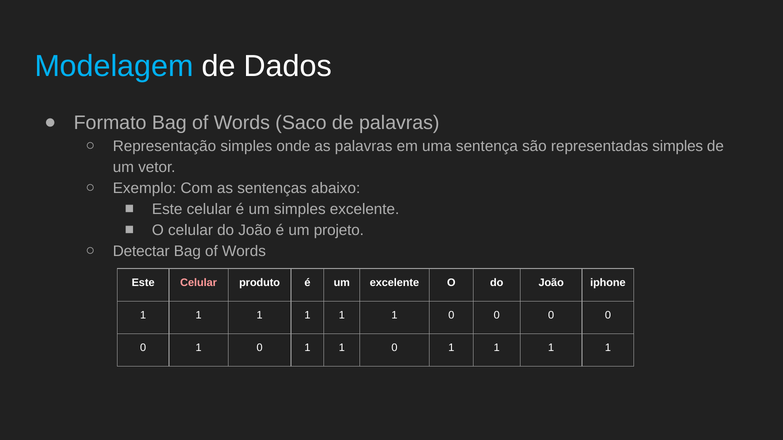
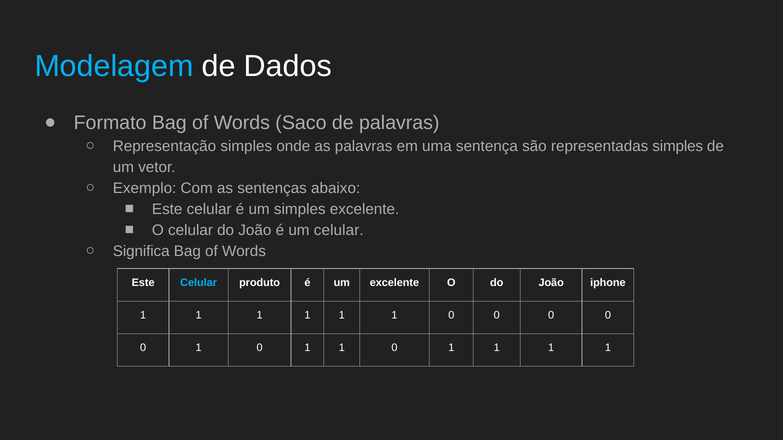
um projeto: projeto -> celular (339, 230)
Detectar: Detectar -> Significa (141, 251)
Celular colour: pink -> light blue (199, 283)
